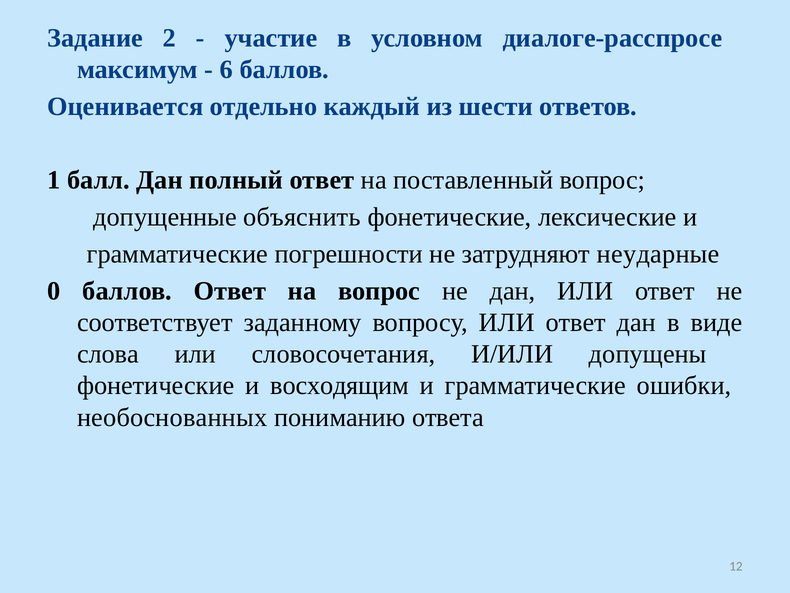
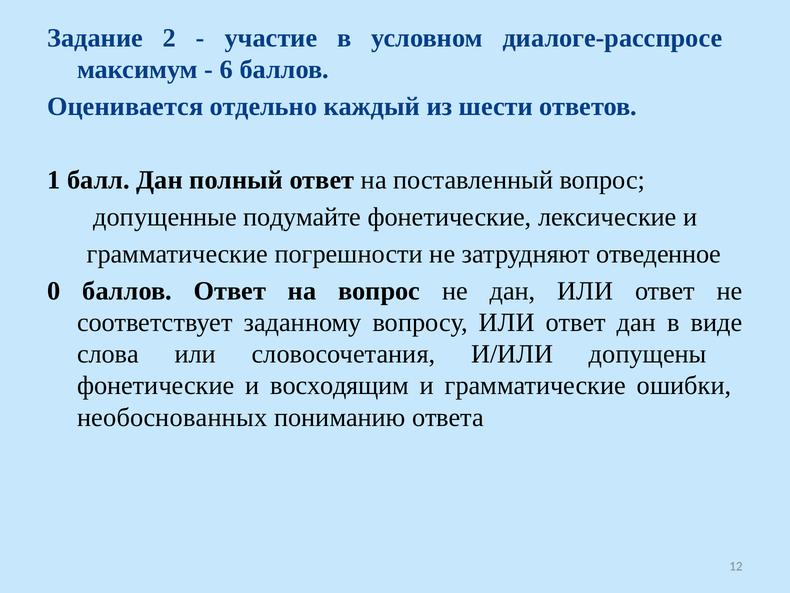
объяснить: объяснить -> подумайте (302, 217)
неударные: неударные -> отведенное (658, 254)
